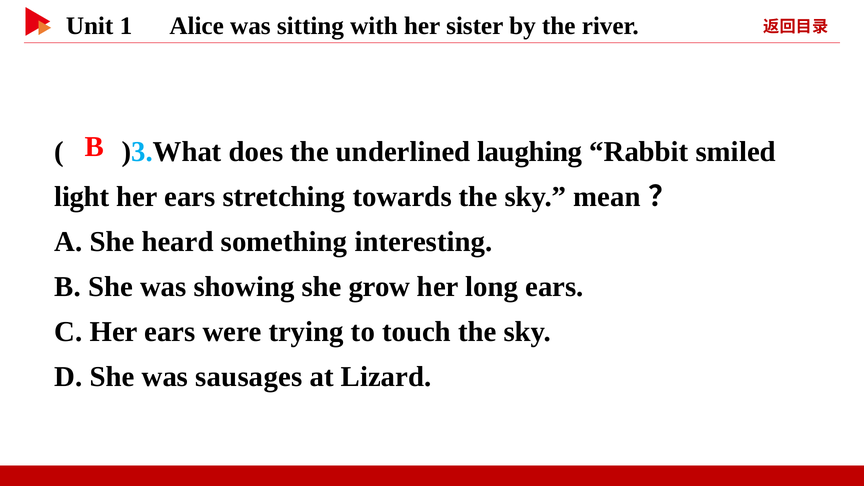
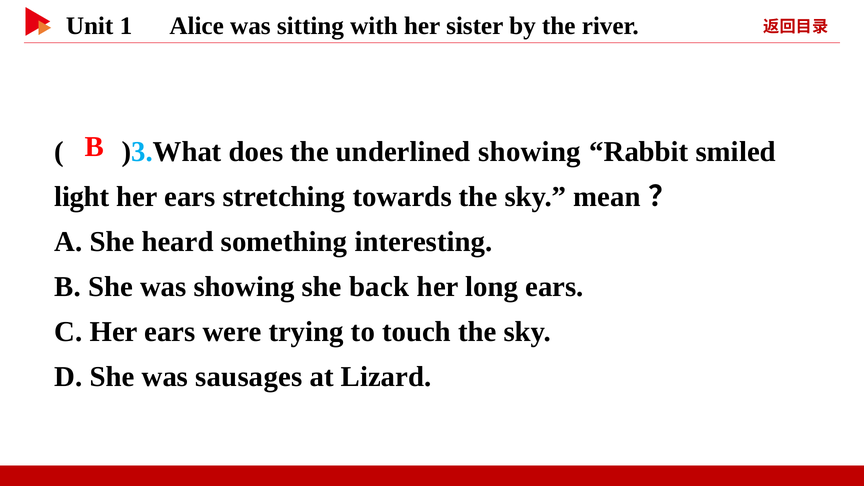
underlined laughing: laughing -> showing (529, 152)
grow: grow -> back (379, 287)
